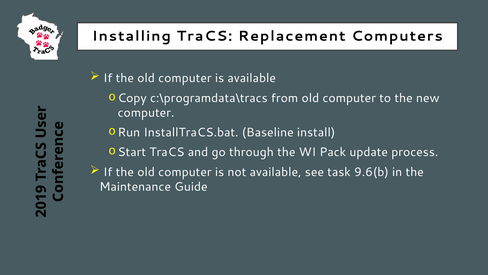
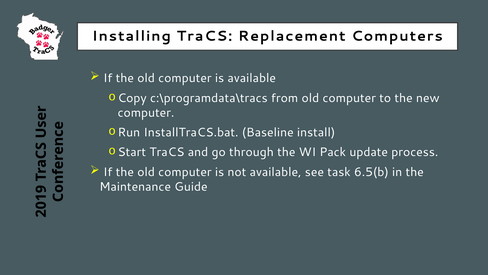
9.6(b: 9.6(b -> 6.5(b (371, 172)
